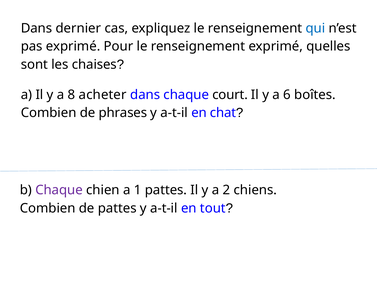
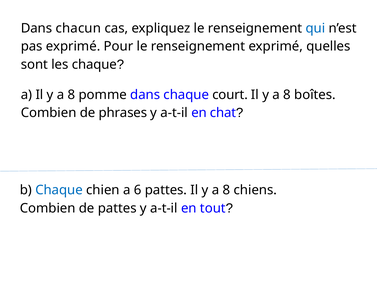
dernier: dernier -> chacun (78, 28)
les chaises: chaises -> chaque (94, 64)
acheter: acheter -> pomme (103, 95)
6: 6 -> 8 (287, 95)
Chaque colour: purple -> blue (59, 190)
1: 1 -> 6 (138, 190)
2: 2 -> 8 (226, 190)
